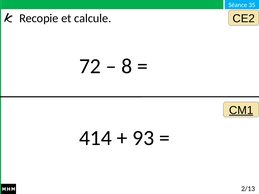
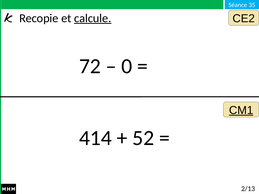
calcule underline: none -> present (93, 18)
8: 8 -> 0 (127, 66)
93: 93 -> 52 (143, 138)
